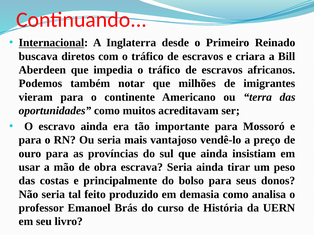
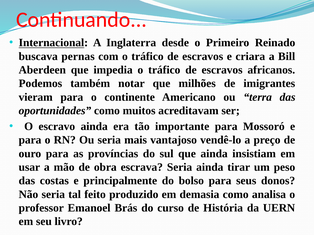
diretos: diretos -> pernas (78, 56)
